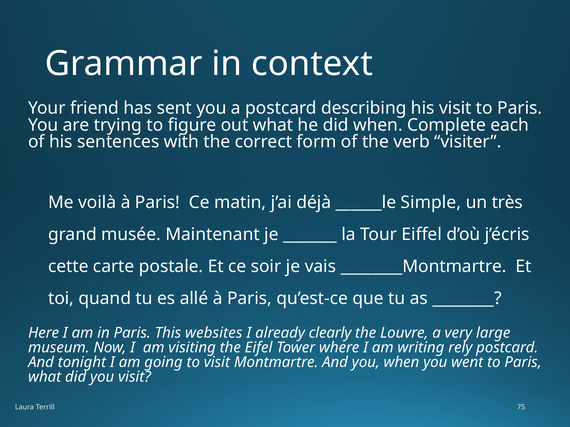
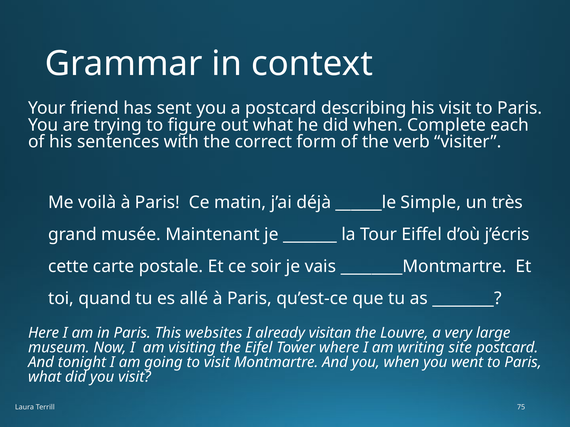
clearly: clearly -> visitan (330, 333)
rely: rely -> site (460, 348)
